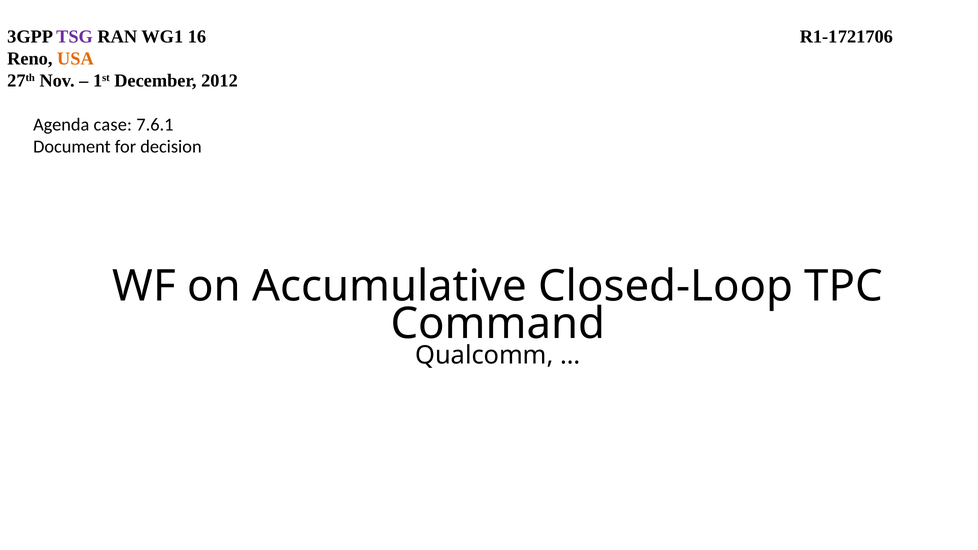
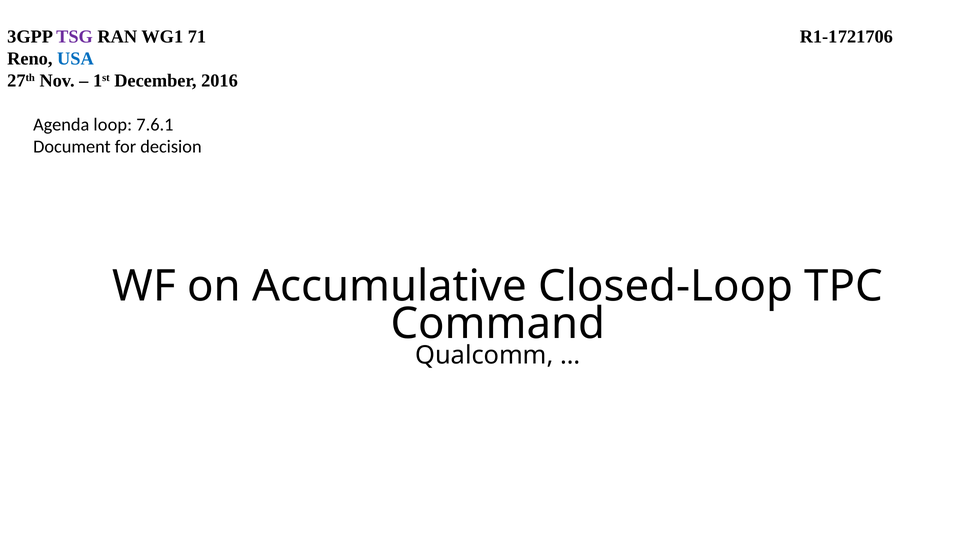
16: 16 -> 71 (197, 37)
USA colour: orange -> blue (75, 59)
2012: 2012 -> 2016 (219, 81)
case: case -> loop (113, 125)
